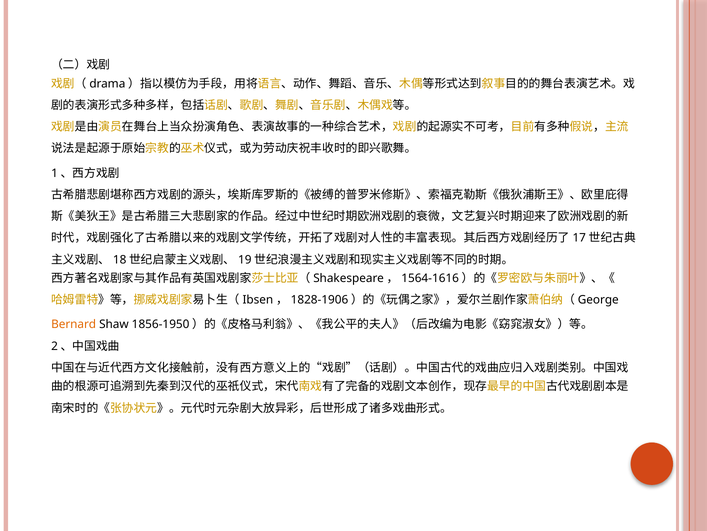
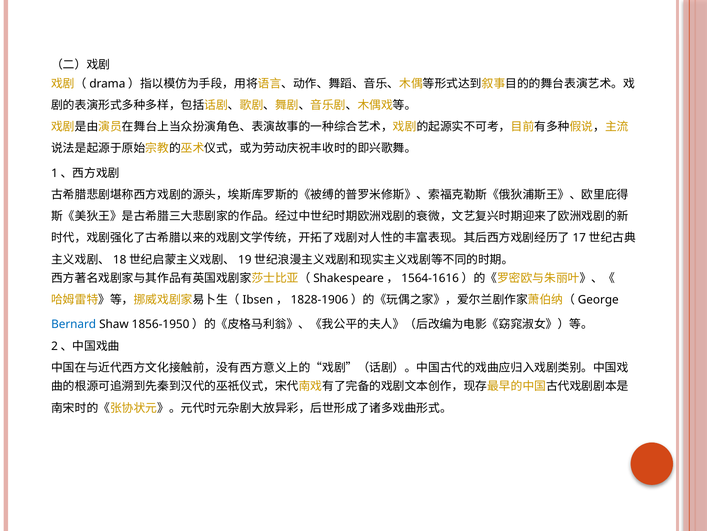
Bernard colour: orange -> blue (74, 324)
